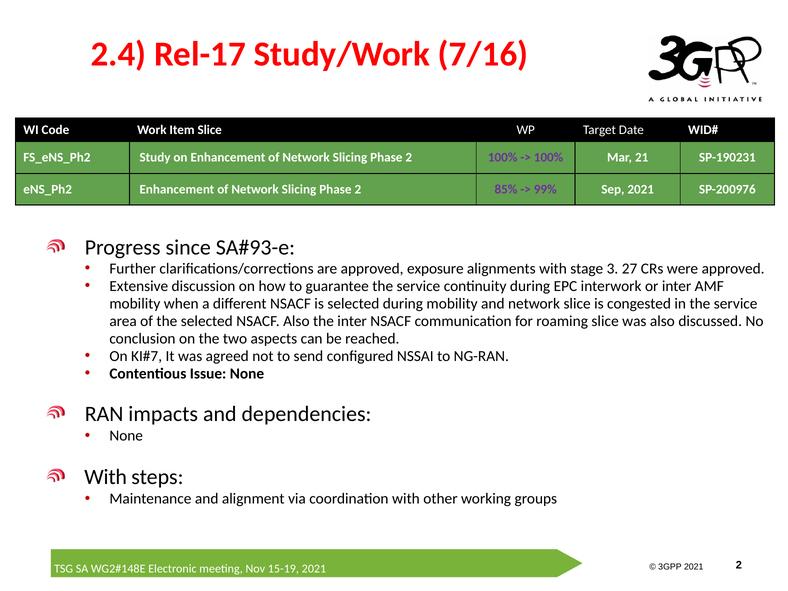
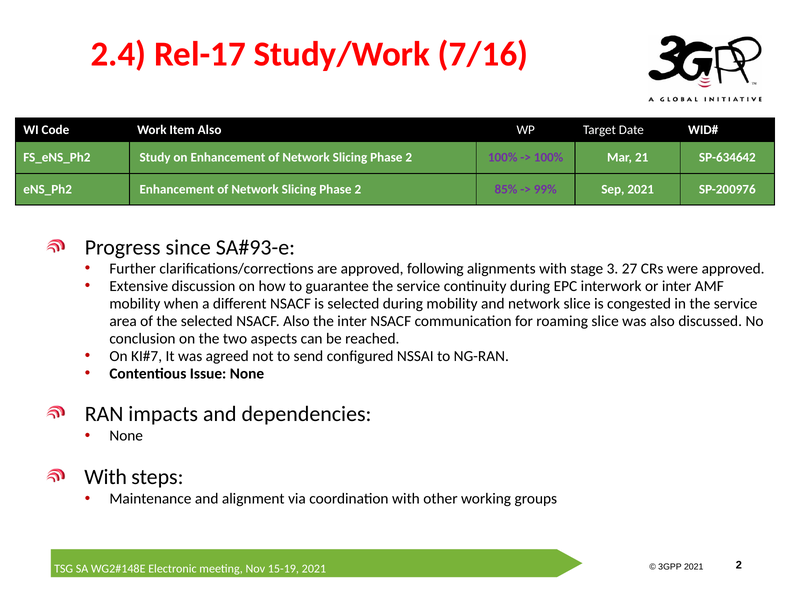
Item Slice: Slice -> Also (210, 130)
SP-190231: SP-190231 -> SP-634642 (727, 158)
exposure: exposure -> following (435, 269)
